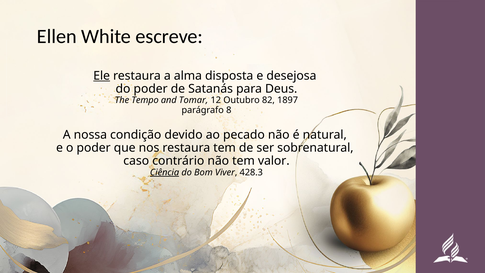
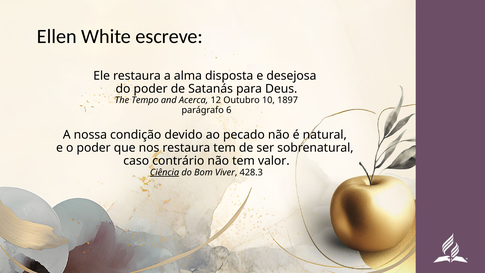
Ele underline: present -> none (102, 76)
Tomar: Tomar -> Acerca (194, 100)
82: 82 -> 10 (268, 100)
8: 8 -> 6 (229, 110)
